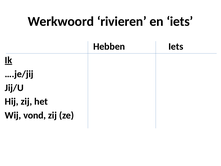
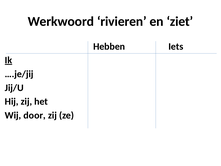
en iets: iets -> ziet (180, 21)
vond: vond -> door (35, 115)
